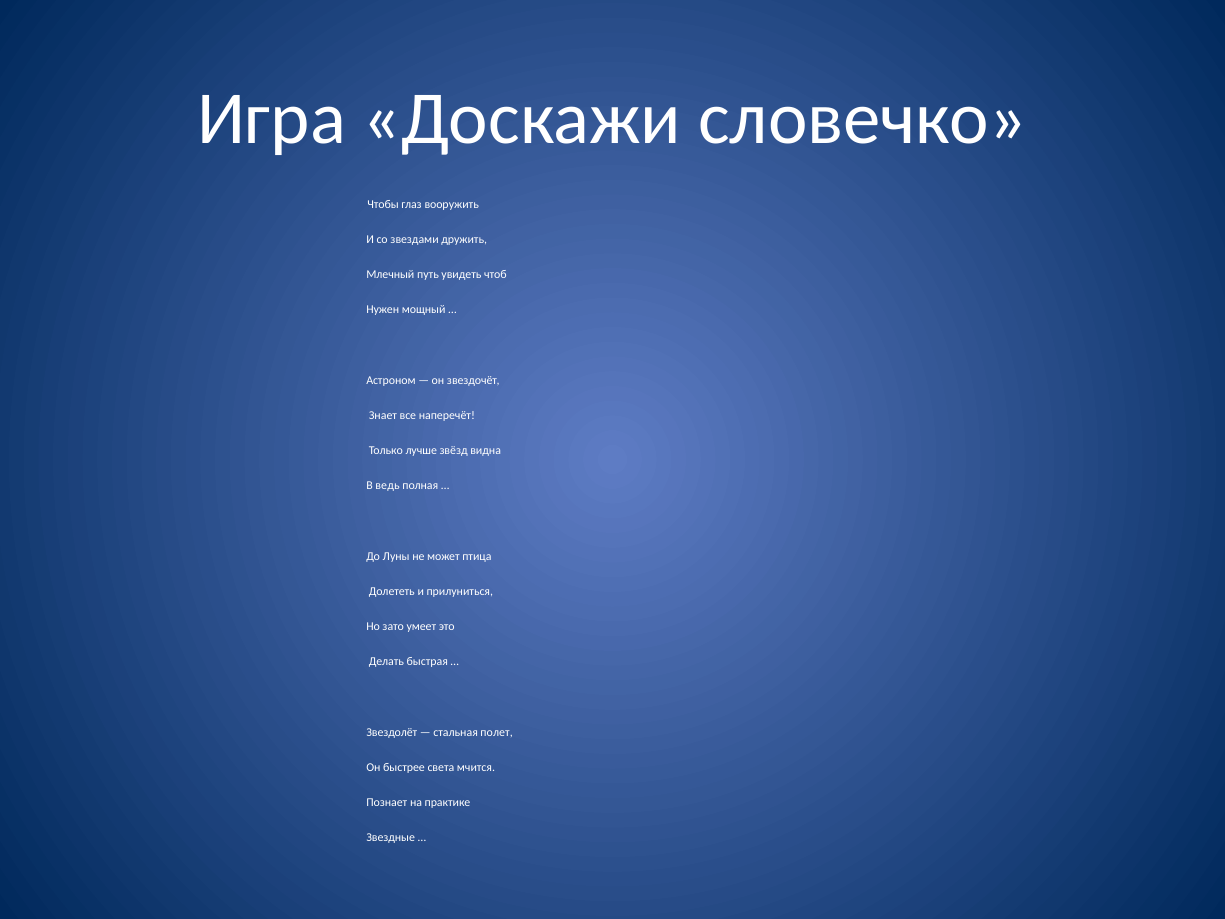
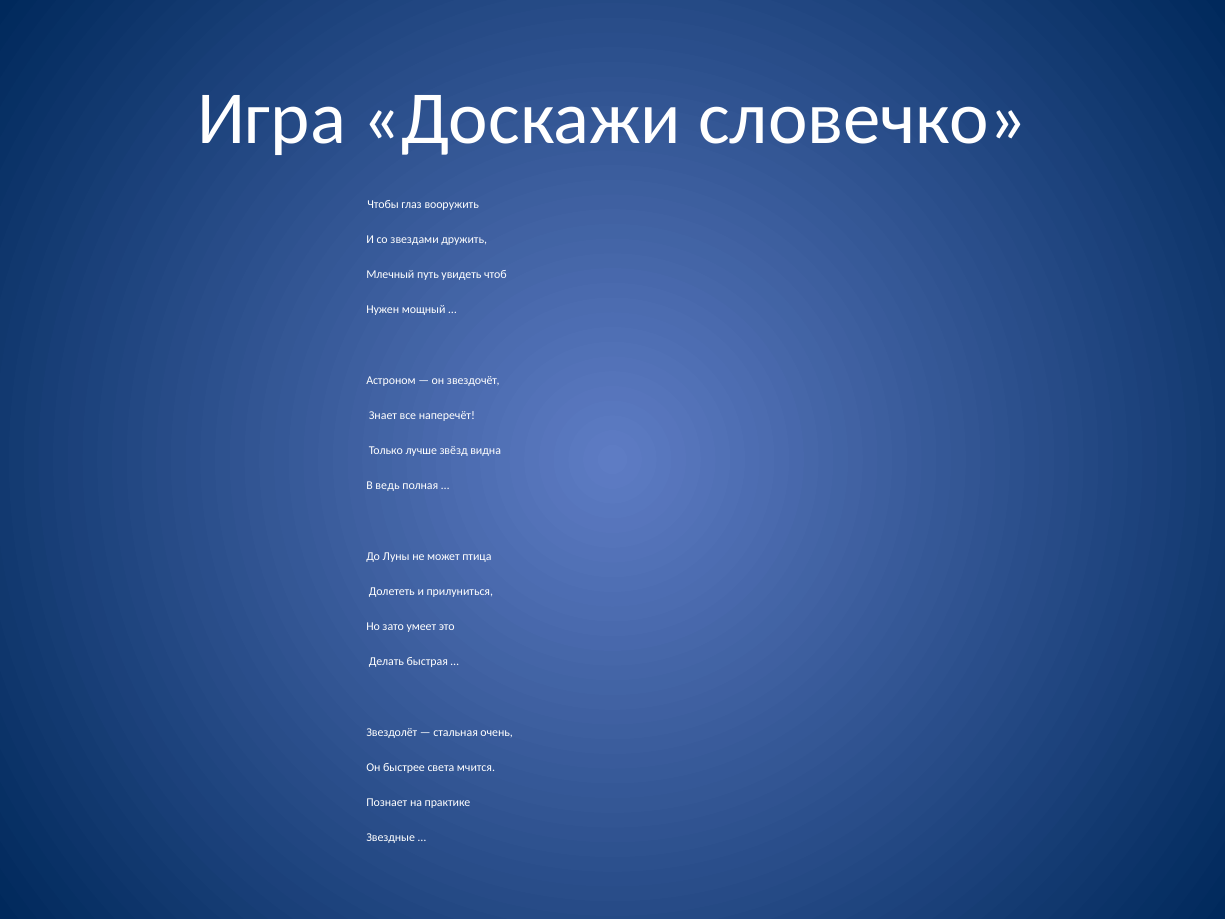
полет: полет -> очень (497, 732)
